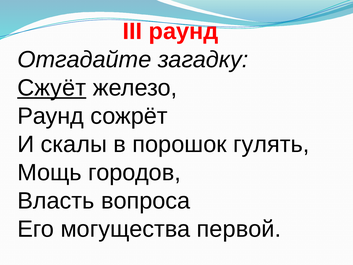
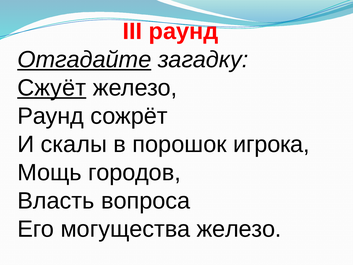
Отгадайте underline: none -> present (84, 60)
гулять: гулять -> игрока (271, 144)
могущества первой: первой -> железо (239, 229)
